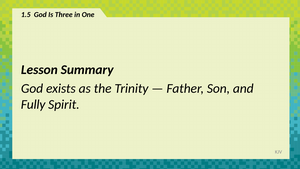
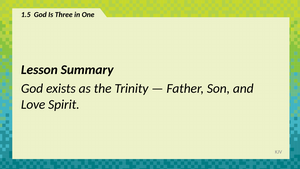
Fully: Fully -> Love (33, 105)
